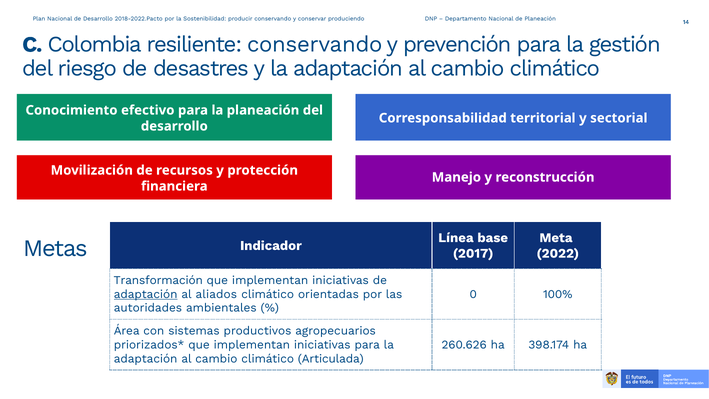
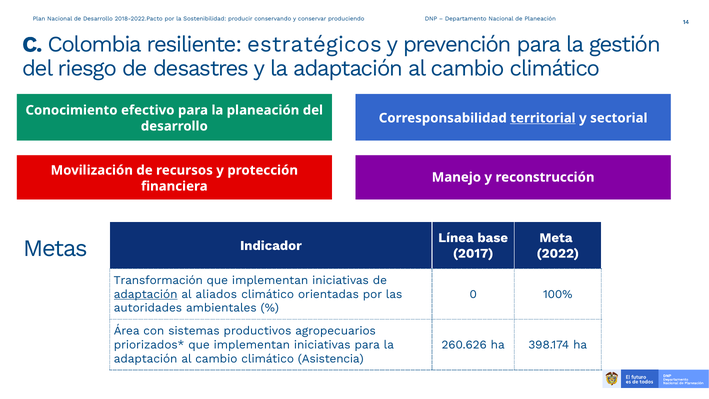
resiliente conservando: conservando -> estratégicos (315, 44)
territorial underline: none -> present (543, 118)
Articulada: Articulada -> Asistencia (331, 358)
